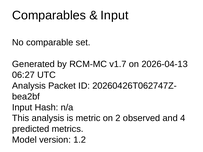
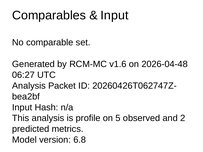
v1.7: v1.7 -> v1.6 (118, 64)
2026-04-13: 2026-04-13 -> 2026-04-48 (165, 64)
metric: metric -> profile (88, 118)
2: 2 -> 5 (118, 118)
4: 4 -> 2 (183, 118)
1.2: 1.2 -> 6.8 (80, 140)
